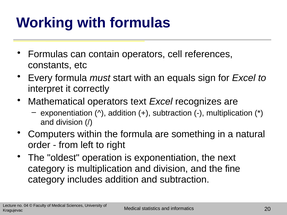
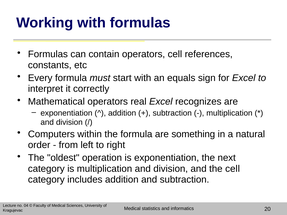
text: text -> real (139, 102)
the fine: fine -> cell (233, 169)
